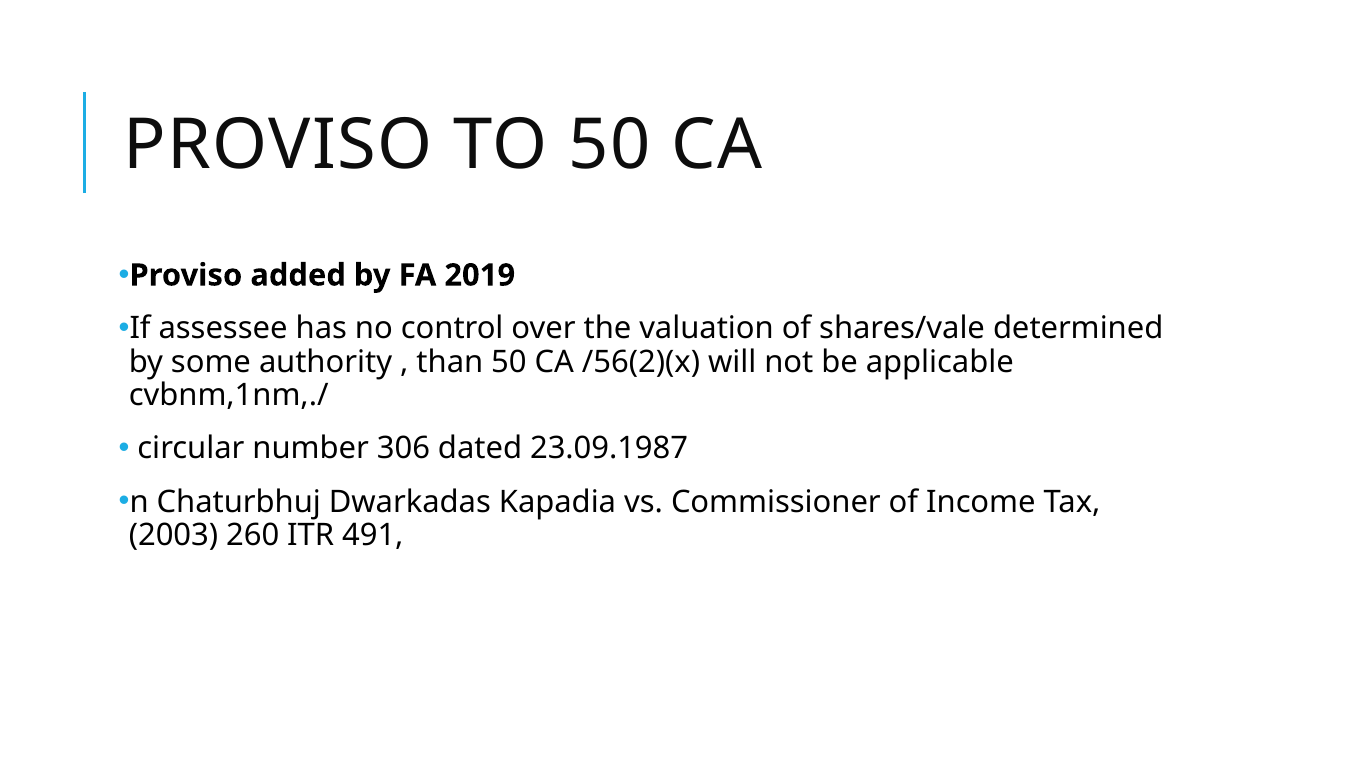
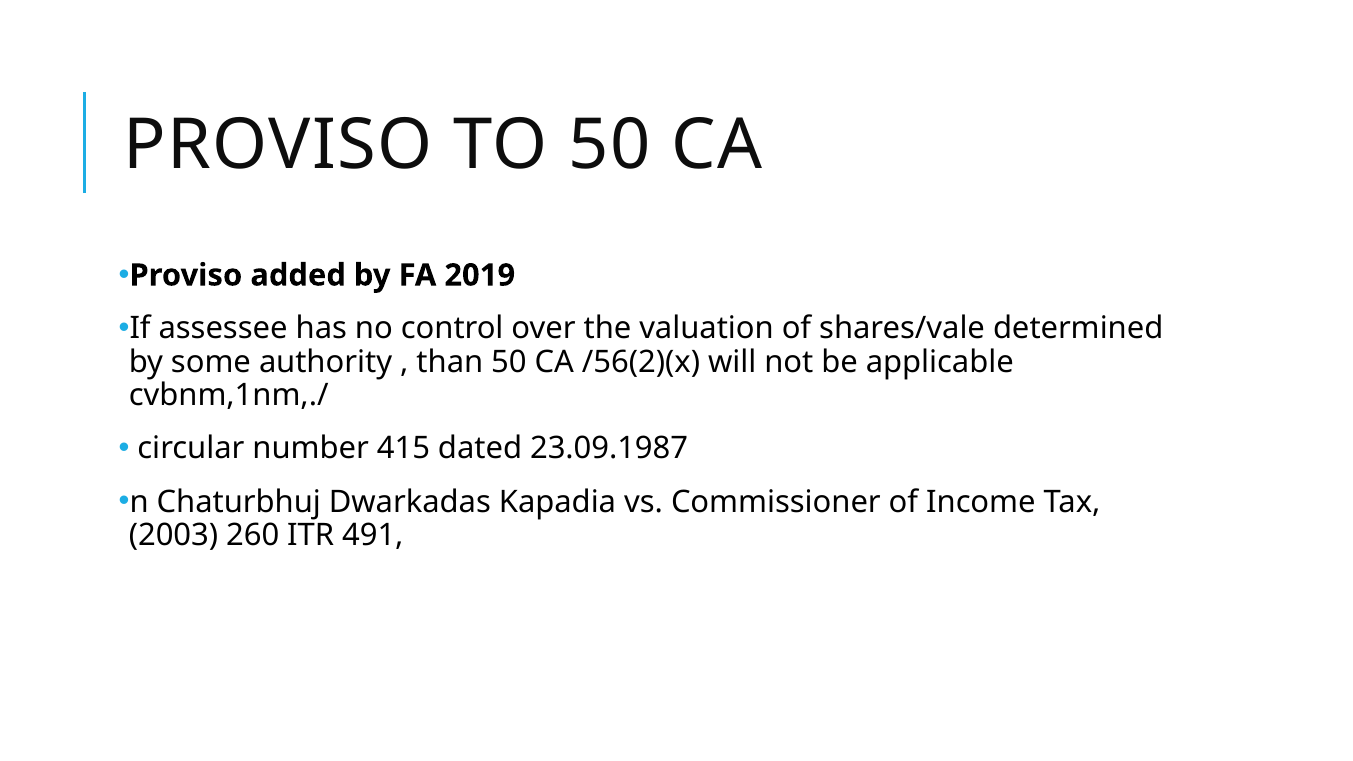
306: 306 -> 415 (404, 449)
